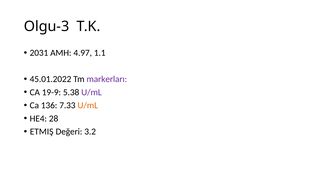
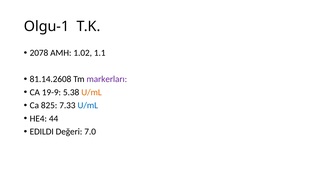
Olgu-3: Olgu-3 -> Olgu-1 (47, 26)
2031: 2031 -> 2078 (39, 53)
4.97: 4.97 -> 1.02 (83, 53)
45.01.2022: 45.01.2022 -> 81.14.2608 (50, 79)
U/mL colour: purple -> orange (92, 92)
136: 136 -> 825 (49, 105)
U/mL colour: orange -> blue (88, 105)
28: 28 -> 44 (54, 119)
ETMIŞ: ETMIŞ -> EDILDI (42, 132)
3.2: 3.2 -> 7.0 (90, 132)
